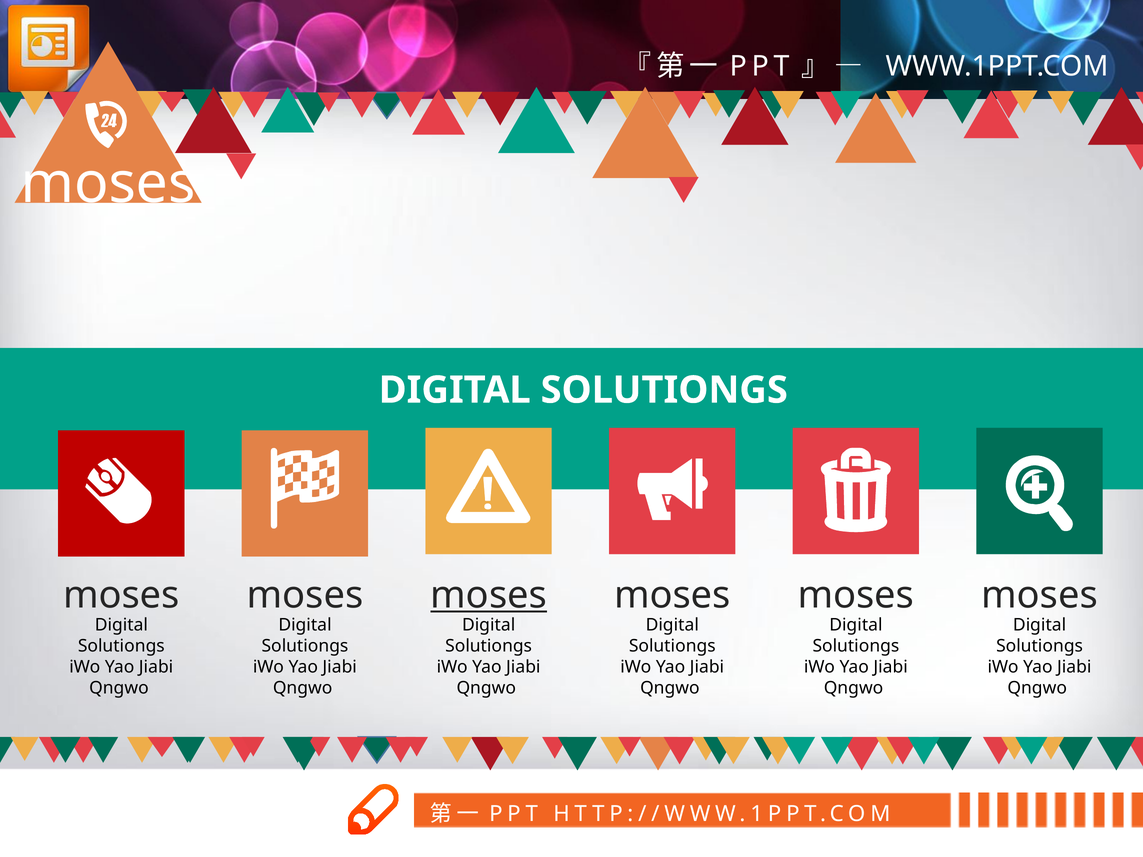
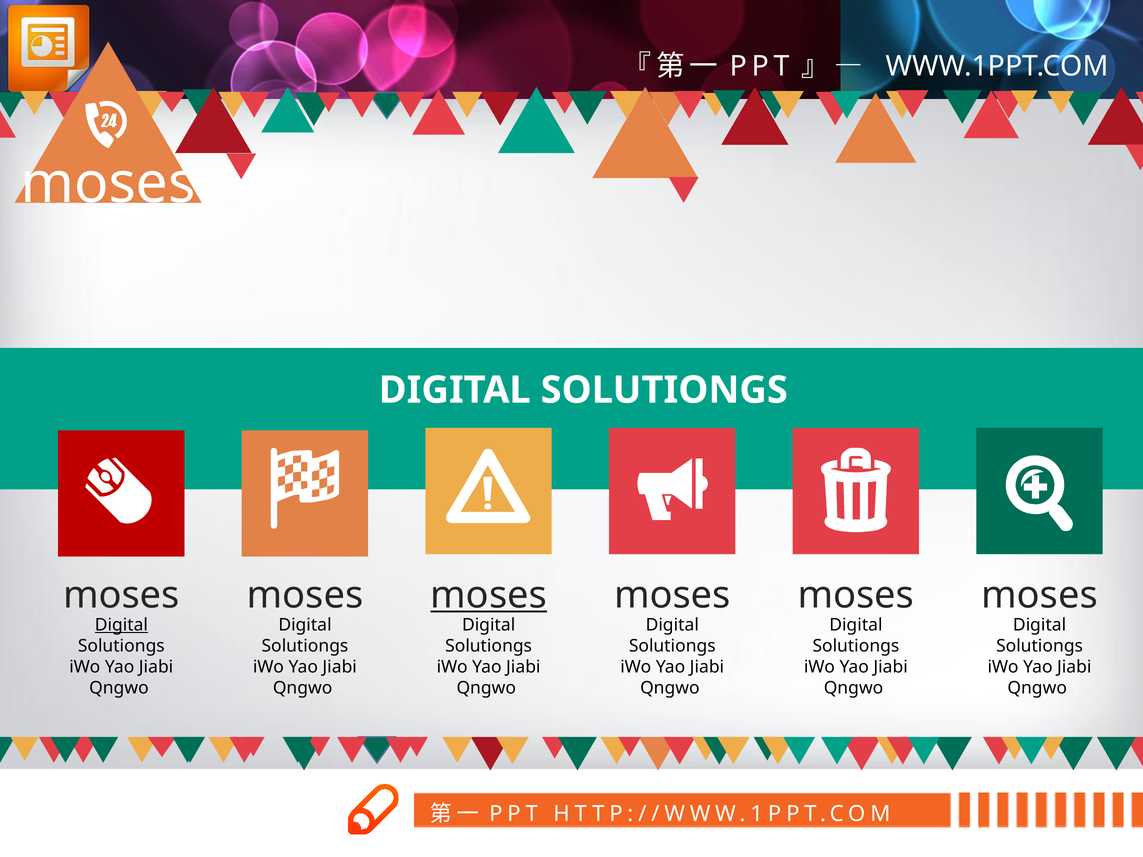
Digital underline: none -> present (121, 625)
